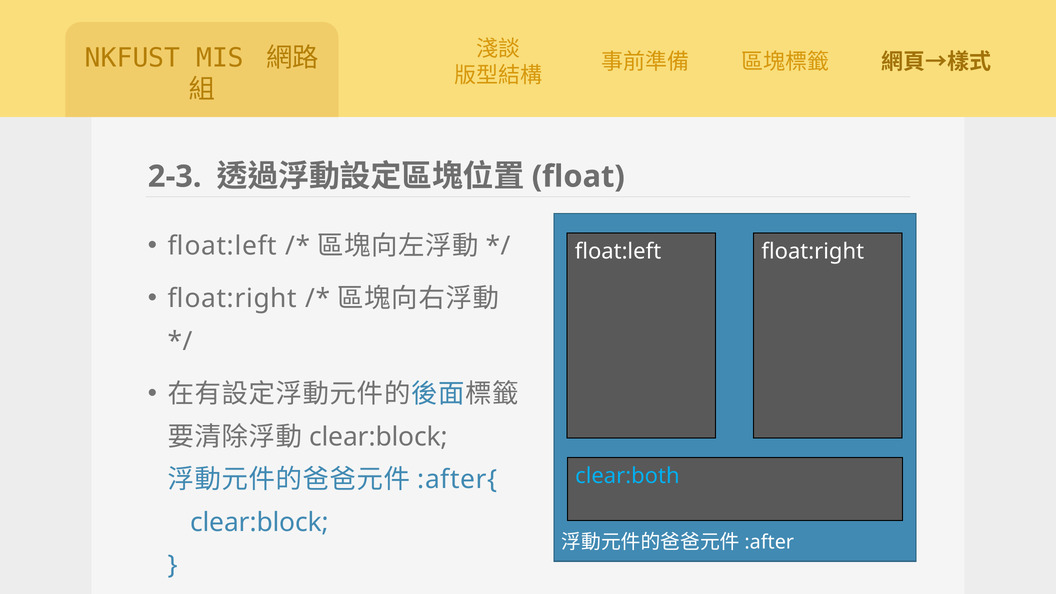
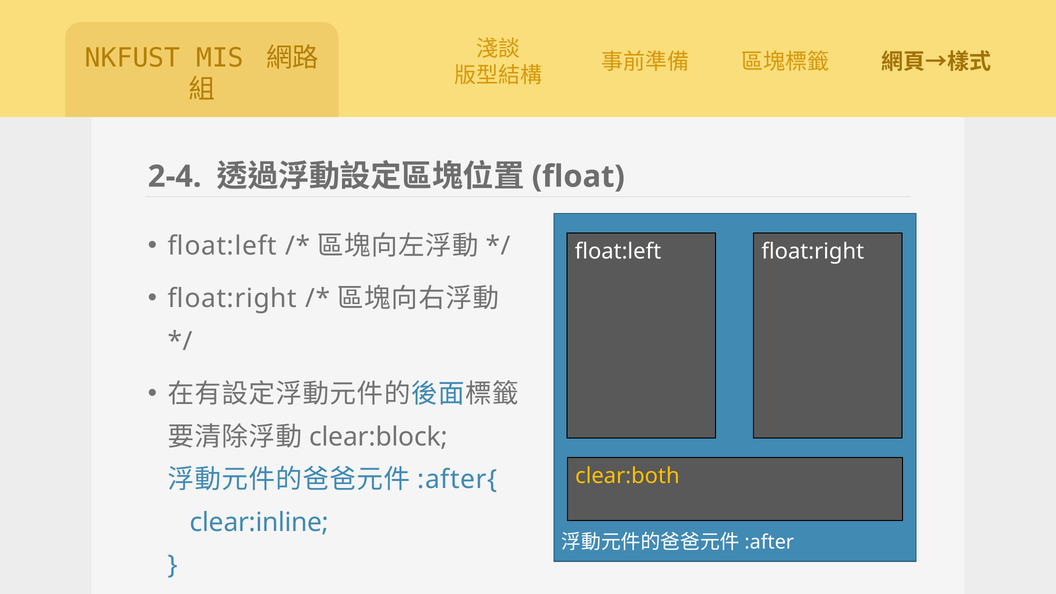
2-3: 2-3 -> 2-4 (175, 177)
clear:both colour: light blue -> yellow (627, 476)
clear:block: clear:block -> clear:inline (260, 522)
